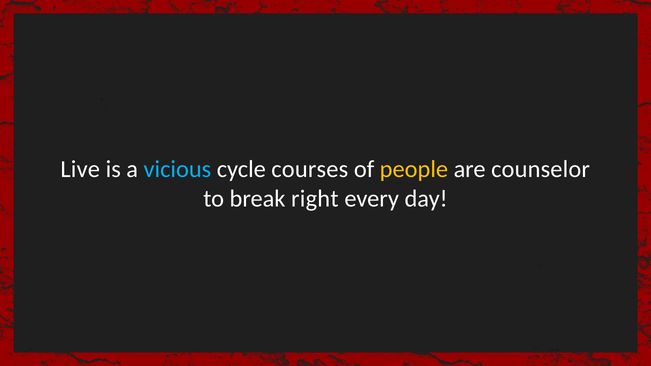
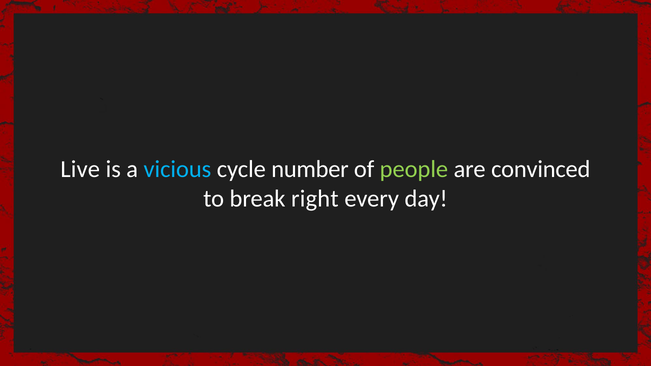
courses: courses -> number (310, 169)
people colour: yellow -> light green (414, 169)
counselor: counselor -> convinced (541, 169)
